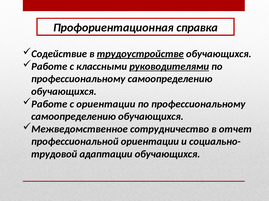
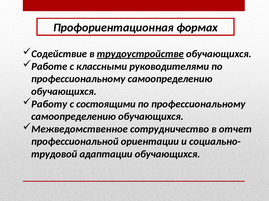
справка: справка -> формах (197, 28)
руководителями underline: present -> none (169, 67)
Работе: Работе -> Работу (49, 104)
с ориентации: ориентации -> состоящими (106, 104)
